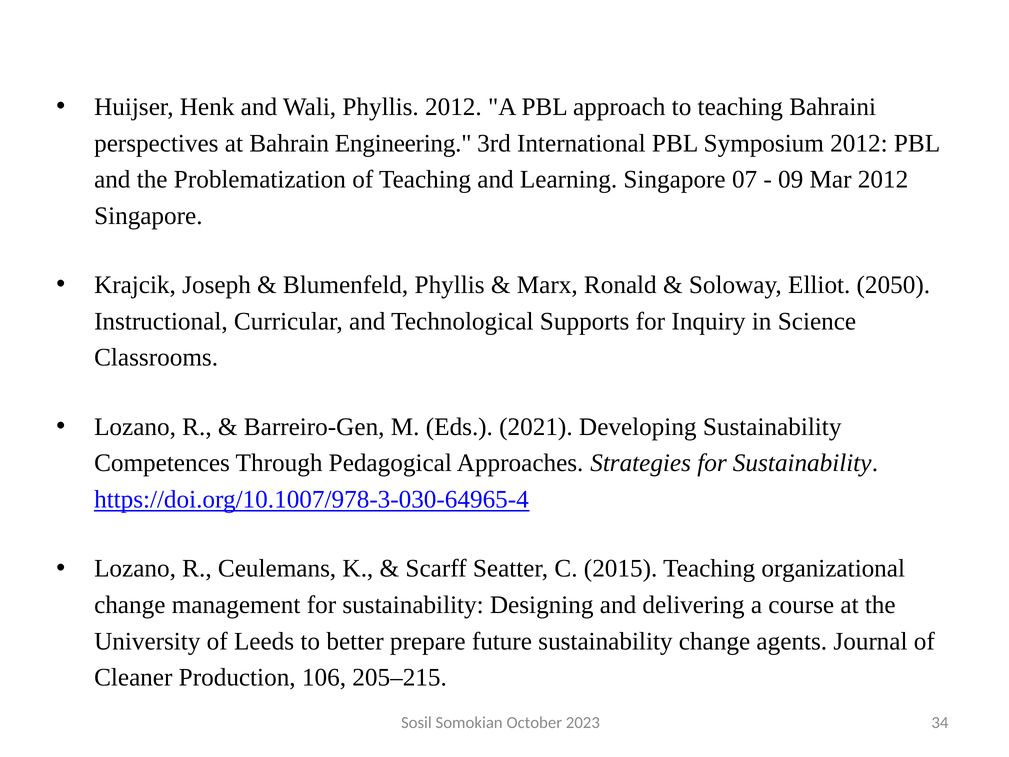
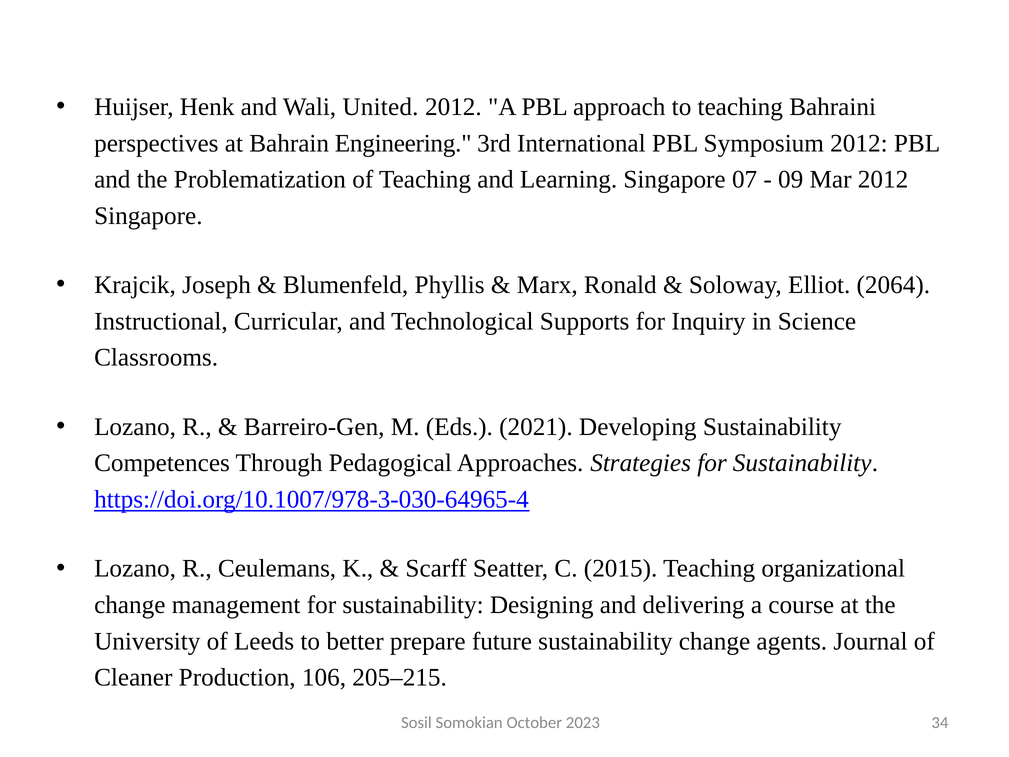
Wali Phyllis: Phyllis -> United (380, 107)
2050: 2050 -> 2064 (893, 285)
